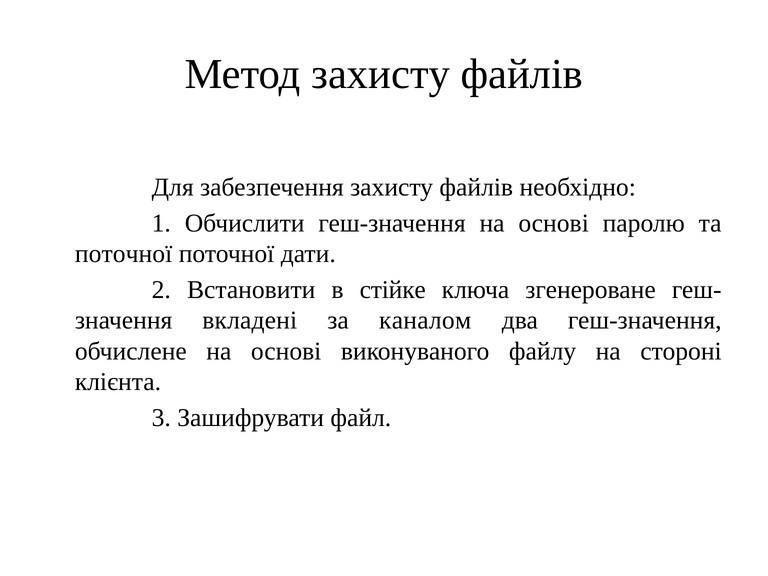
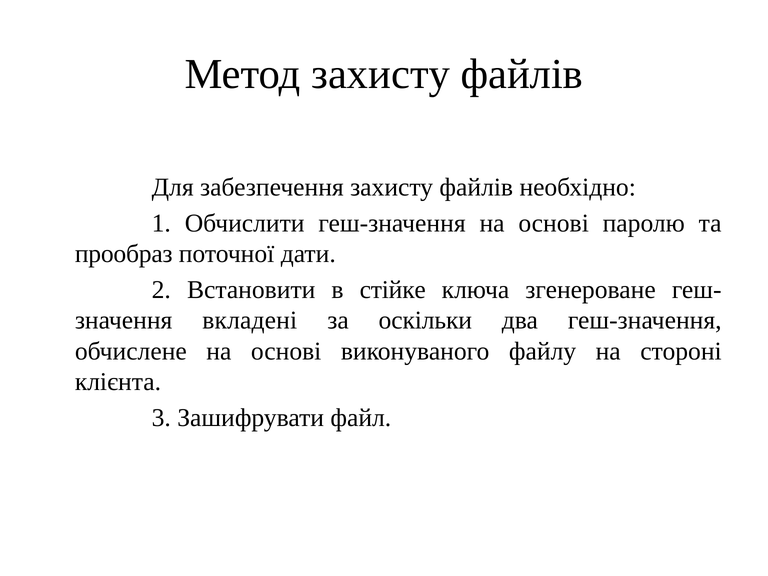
поточної: поточної -> прообраз (124, 254)
каналом: каналом -> оскільки (425, 320)
